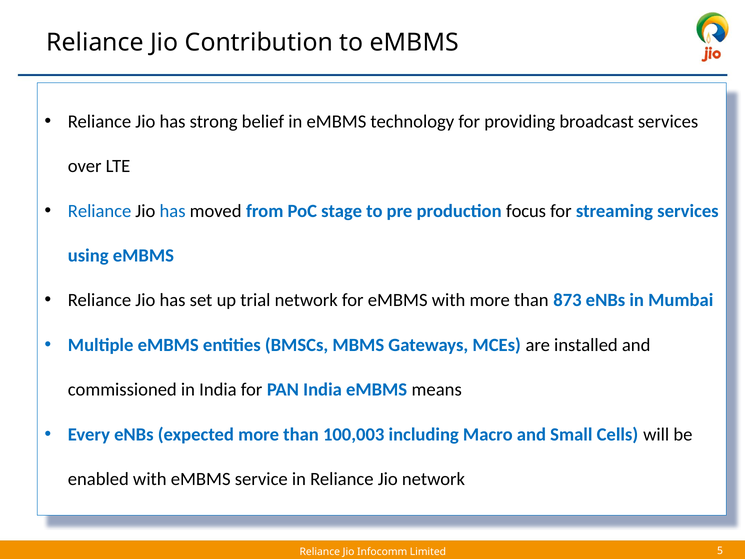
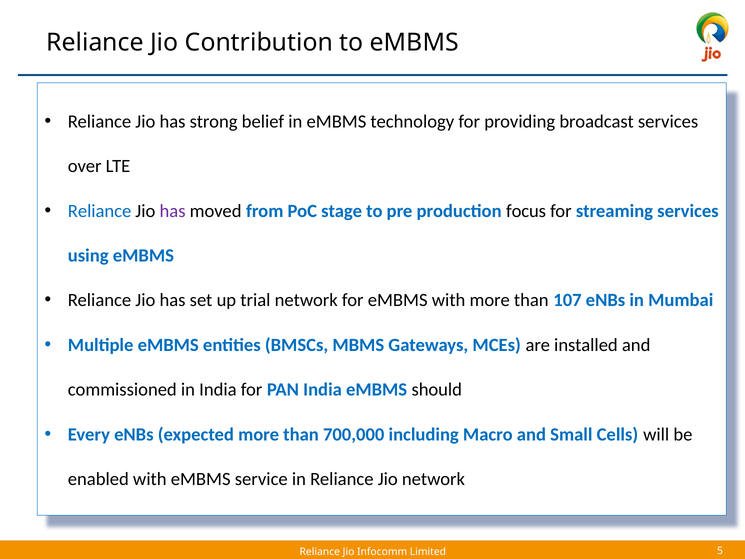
has colour: blue -> purple (173, 211)
873: 873 -> 107 (567, 300)
means: means -> should (437, 390)
100,003: 100,003 -> 700,000 (354, 434)
